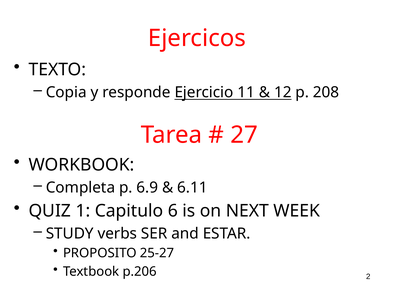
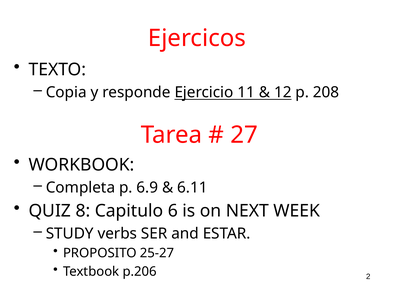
1: 1 -> 8 (83, 211)
